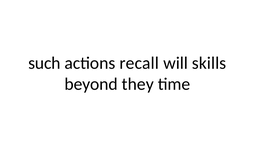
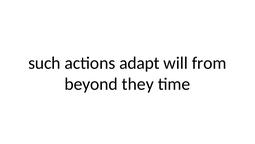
recall: recall -> adapt (139, 63)
skills: skills -> from (209, 63)
